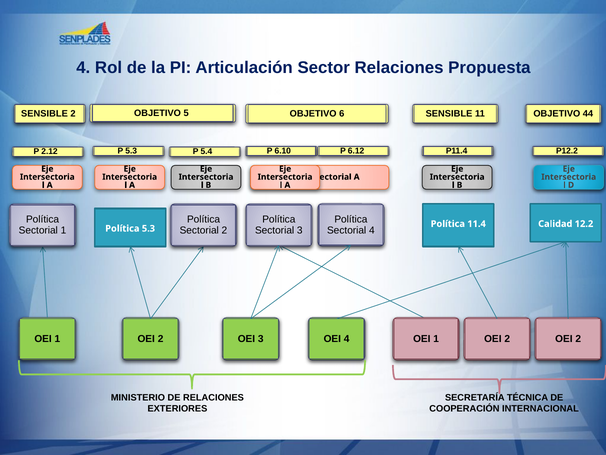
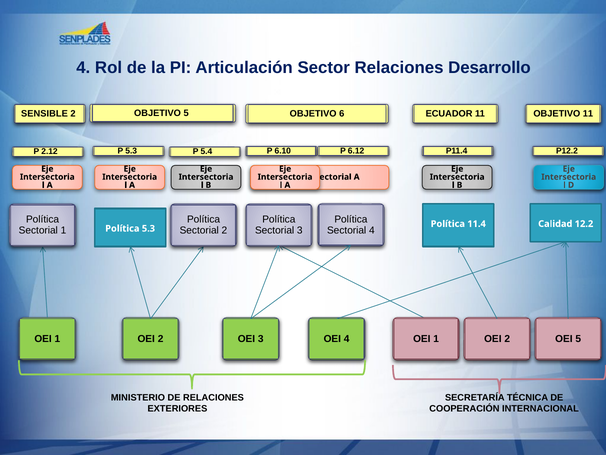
Propuesta: Propuesta -> Desarrollo (489, 68)
SENSIBLE: SENSIBLE -> ECUADOR (449, 114)
OBJETIVO 44: 44 -> 11 (588, 114)
2: 2 -> 5 (578, 338)
